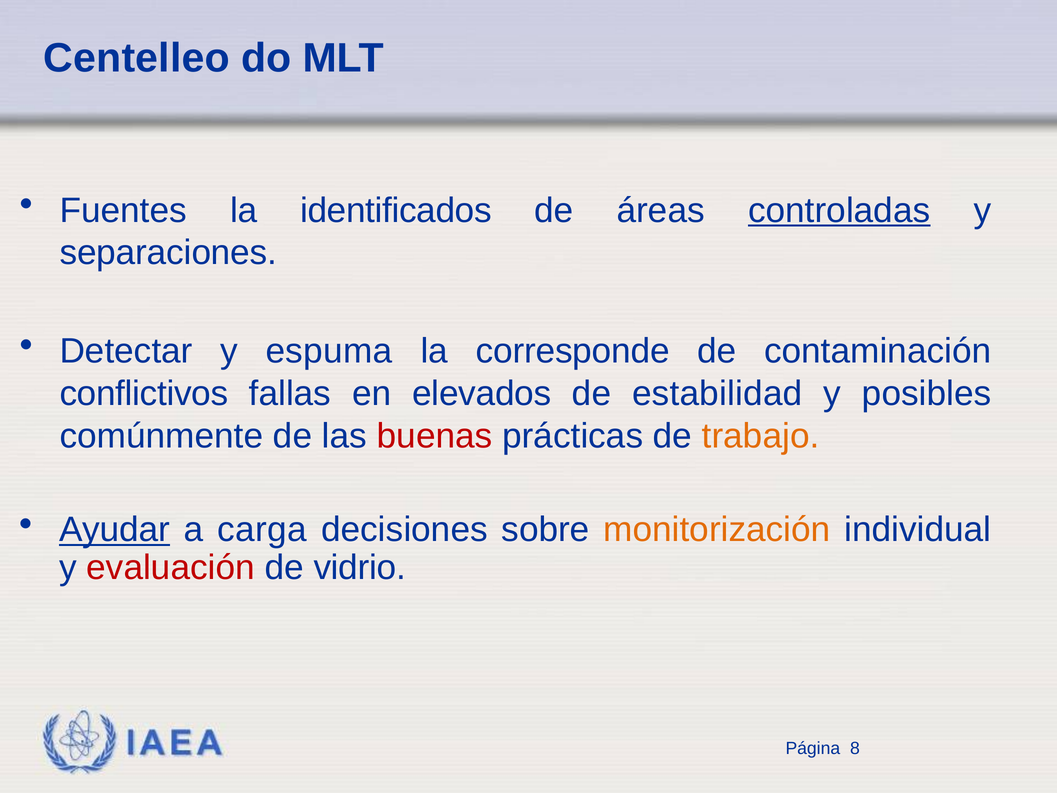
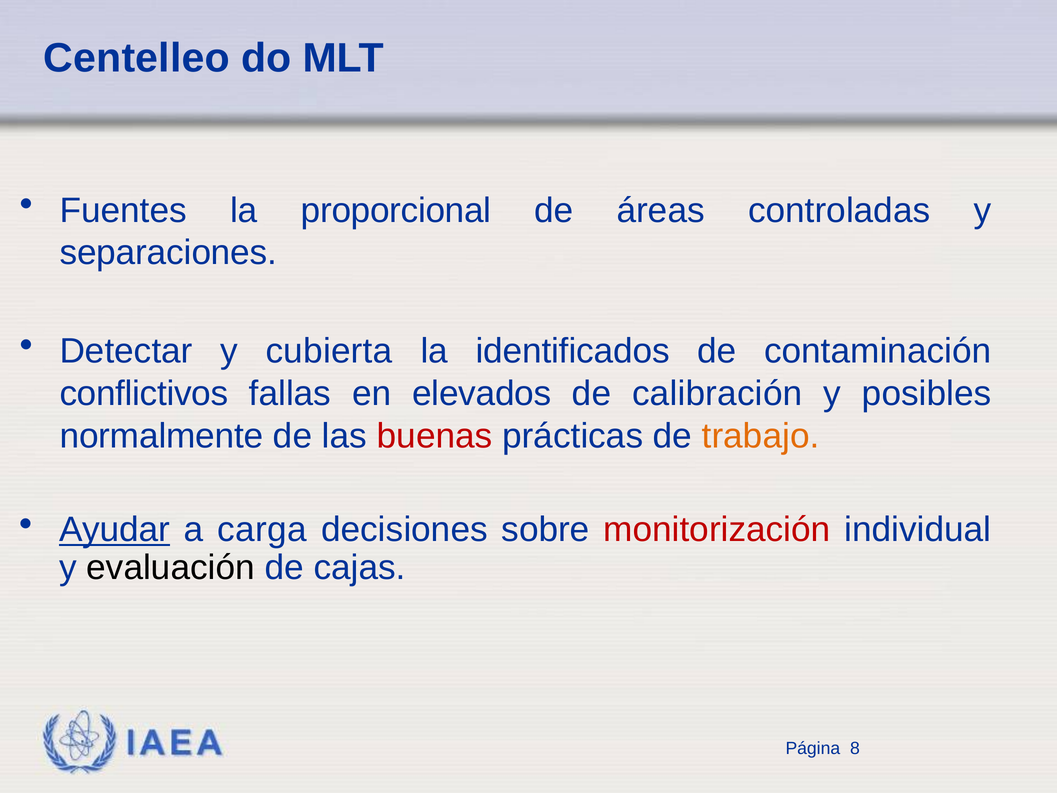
identificados: identificados -> proporcional (396, 210)
controladas underline: present -> none (839, 210)
espuma: espuma -> cubierta (329, 351)
corresponde: corresponde -> identificados (573, 351)
estabilidad: estabilidad -> calibración (717, 394)
comúnmente: comúnmente -> normalmente (162, 436)
monitorización colour: orange -> red (717, 530)
evaluación colour: red -> black (171, 568)
vidrio: vidrio -> cajas (360, 568)
